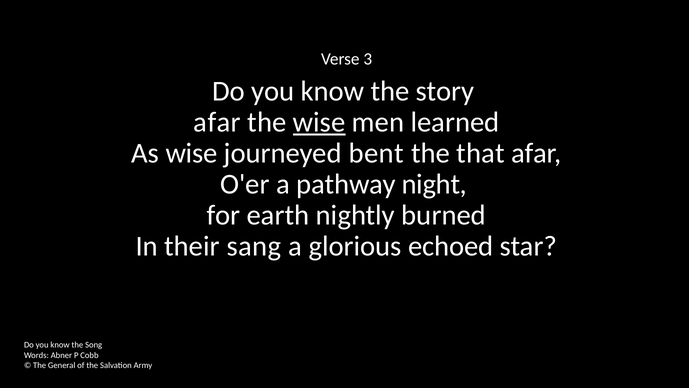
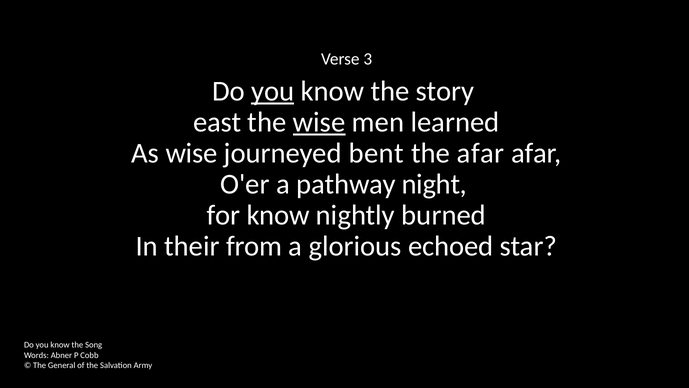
you underline: none -> present (273, 91)
afar: afar -> east (217, 122)
the that: that -> afar (481, 153)
for earth: earth -> know (278, 215)
sang: sang -> from (254, 246)
